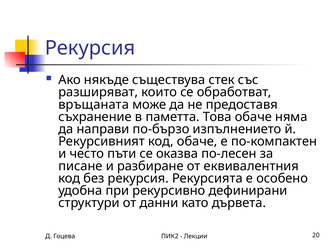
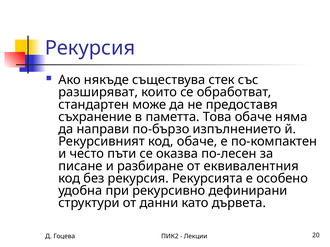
връщаната: връщаната -> стандартен (94, 105)
